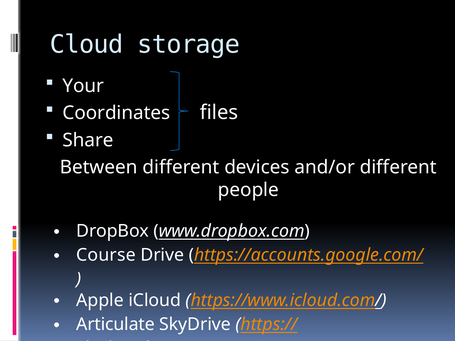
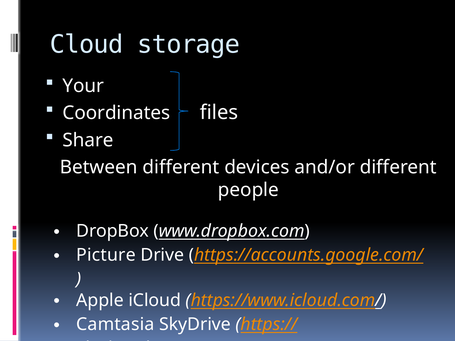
Course: Course -> Picture (106, 255)
Articulate: Articulate -> Camtasia (115, 325)
